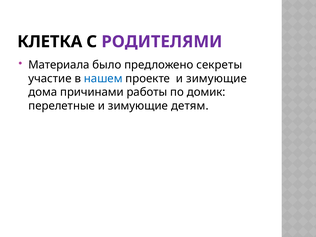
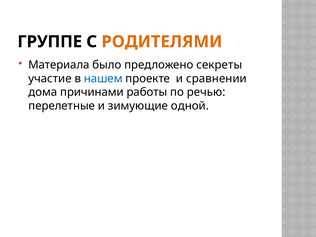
КЛЕТКА: КЛЕТКА -> ГРУППЕ (50, 42)
РОДИТЕЛЯМИ colour: purple -> orange (162, 42)
проекте и зимующие: зимующие -> сравнении (216, 79)
домик: домик -> речью (206, 92)
детям: детям -> одной (190, 106)
